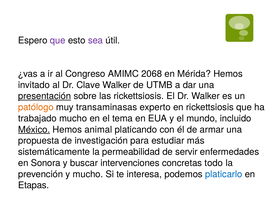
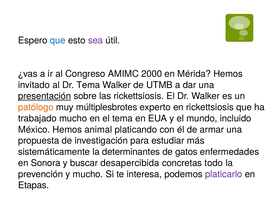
que colour: purple -> blue (58, 40)
2068: 2068 -> 2000 (152, 74)
Dr Clave: Clave -> Tema (88, 85)
transaminasas: transaminasas -> múltiplesbrotes (107, 107)
México underline: present -> none (34, 129)
permeabilidad: permeabilidad -> determinantes (131, 151)
servir: servir -> gatos (186, 151)
intervenciones: intervenciones -> desapercibida (130, 163)
platicarlo colour: blue -> purple (224, 174)
